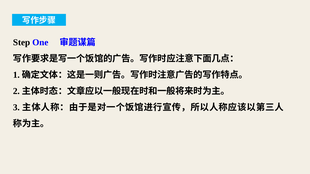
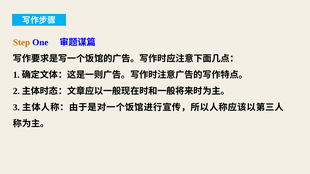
Step colour: black -> orange (22, 42)
